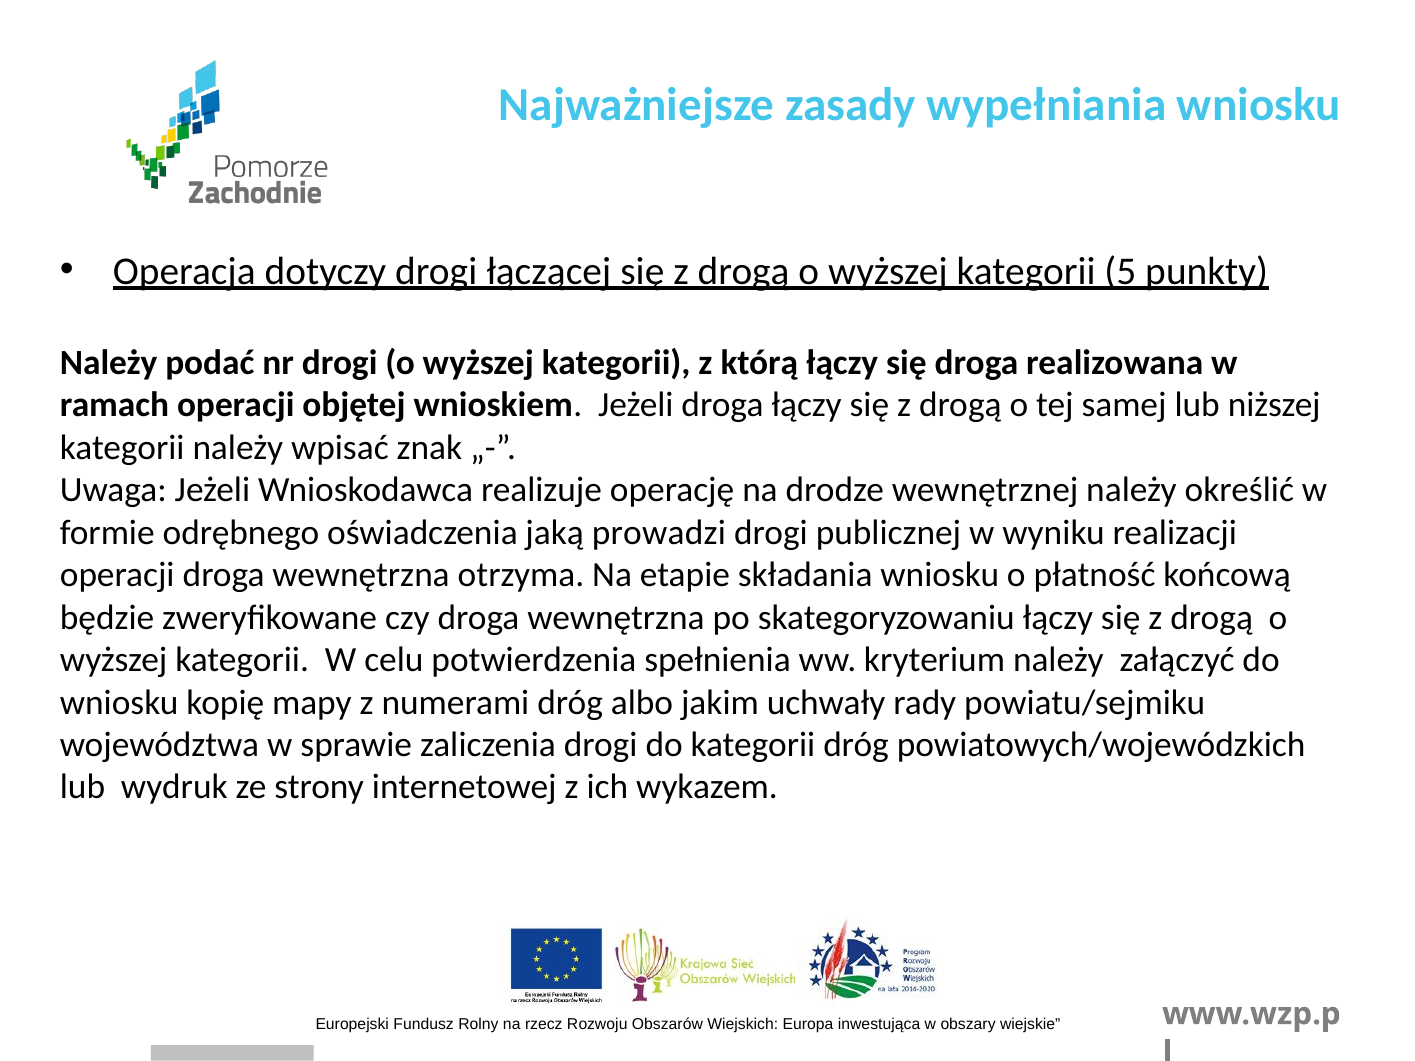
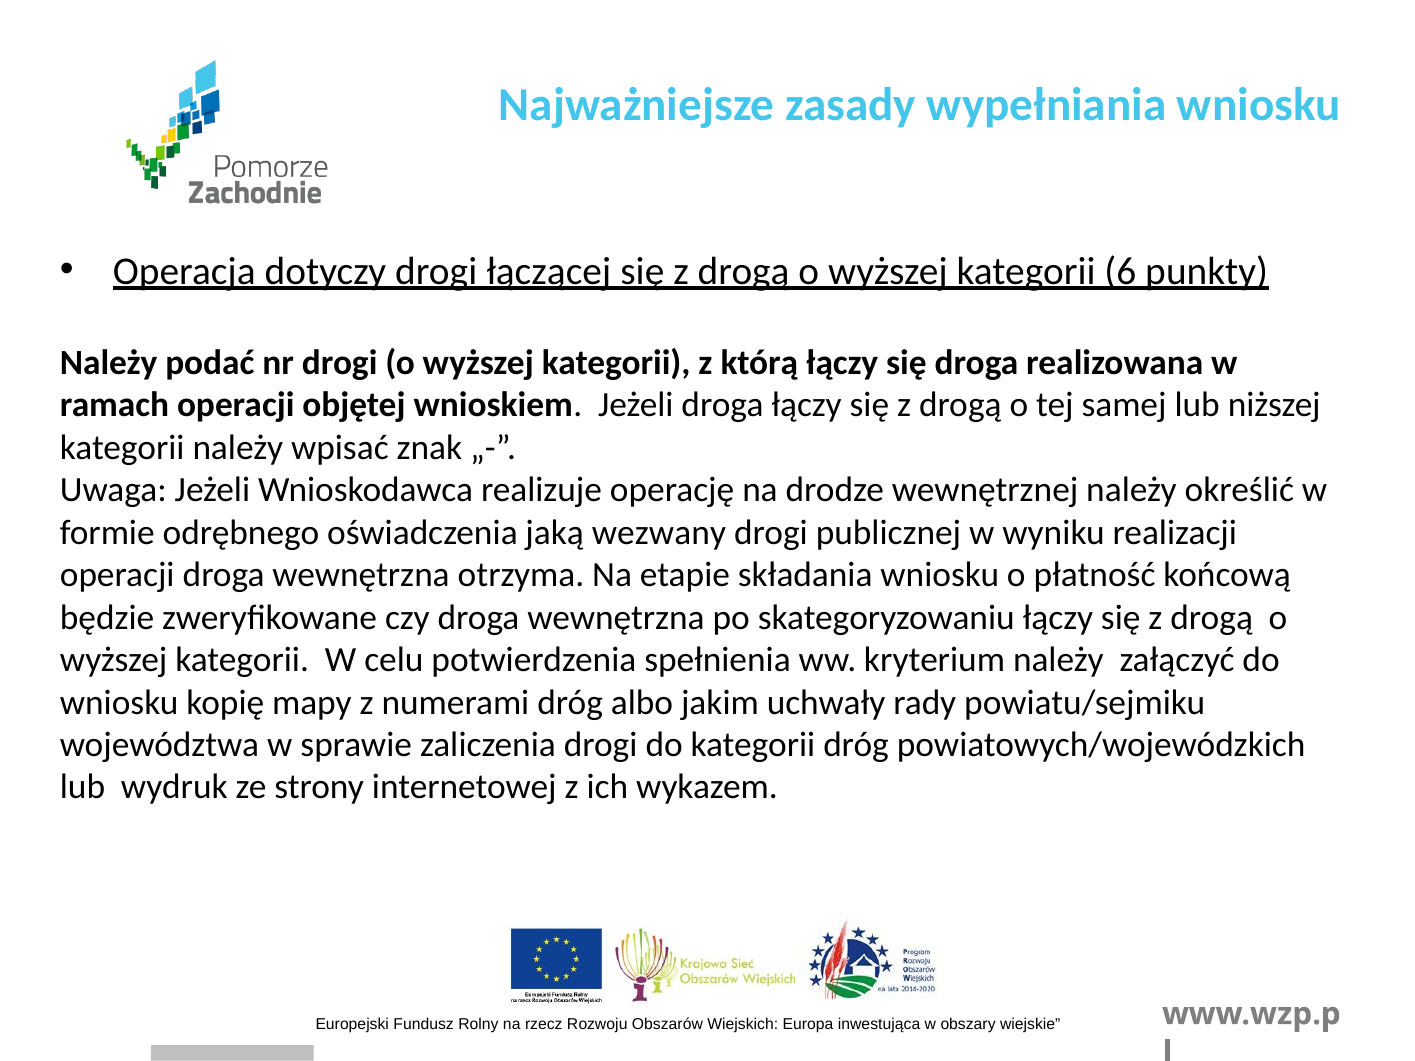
5: 5 -> 6 (1120, 271)
prowadzi: prowadzi -> wezwany (659, 533)
